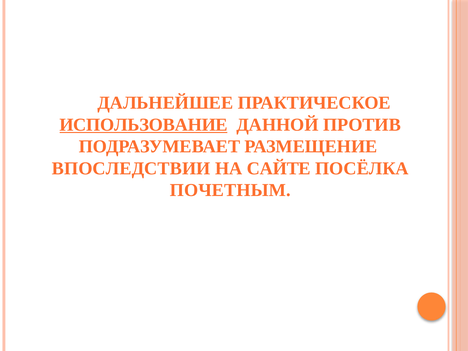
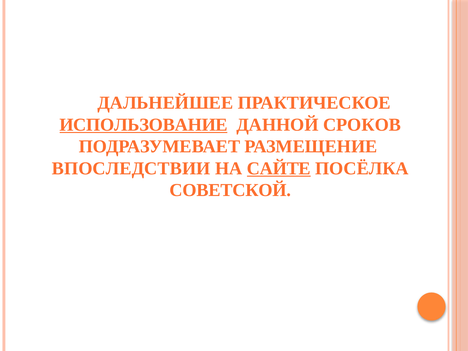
ПРОТИВ: ПРОТИВ -> СРОКОВ (362, 125)
САЙТЕ underline: none -> present (279, 168)
ПОЧЕТНЫМ: ПОЧЕТНЫМ -> СОВЕТСКОЙ (230, 190)
